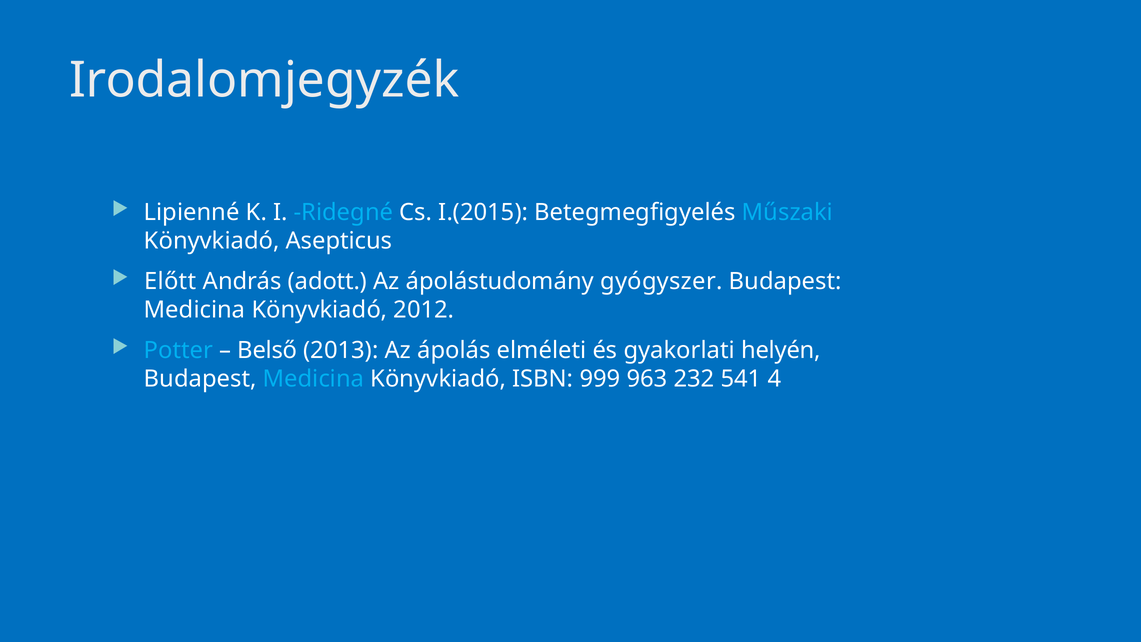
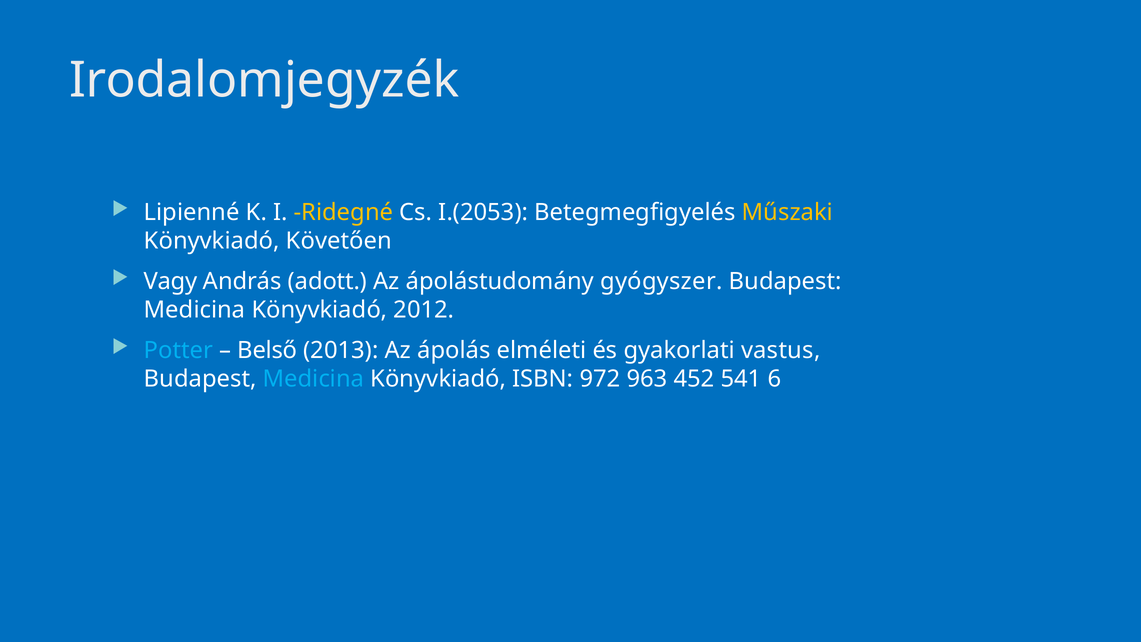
Ridegné colour: light blue -> yellow (343, 212)
I.(2015: I.(2015 -> I.(2053 (483, 212)
Műszaki colour: light blue -> yellow (787, 212)
Asepticus: Asepticus -> Követően (339, 241)
Előtt: Előtt -> Vagy (170, 281)
helyén: helyén -> vastus (781, 350)
999: 999 -> 972 (600, 379)
232: 232 -> 452 (694, 379)
4: 4 -> 6 (775, 379)
